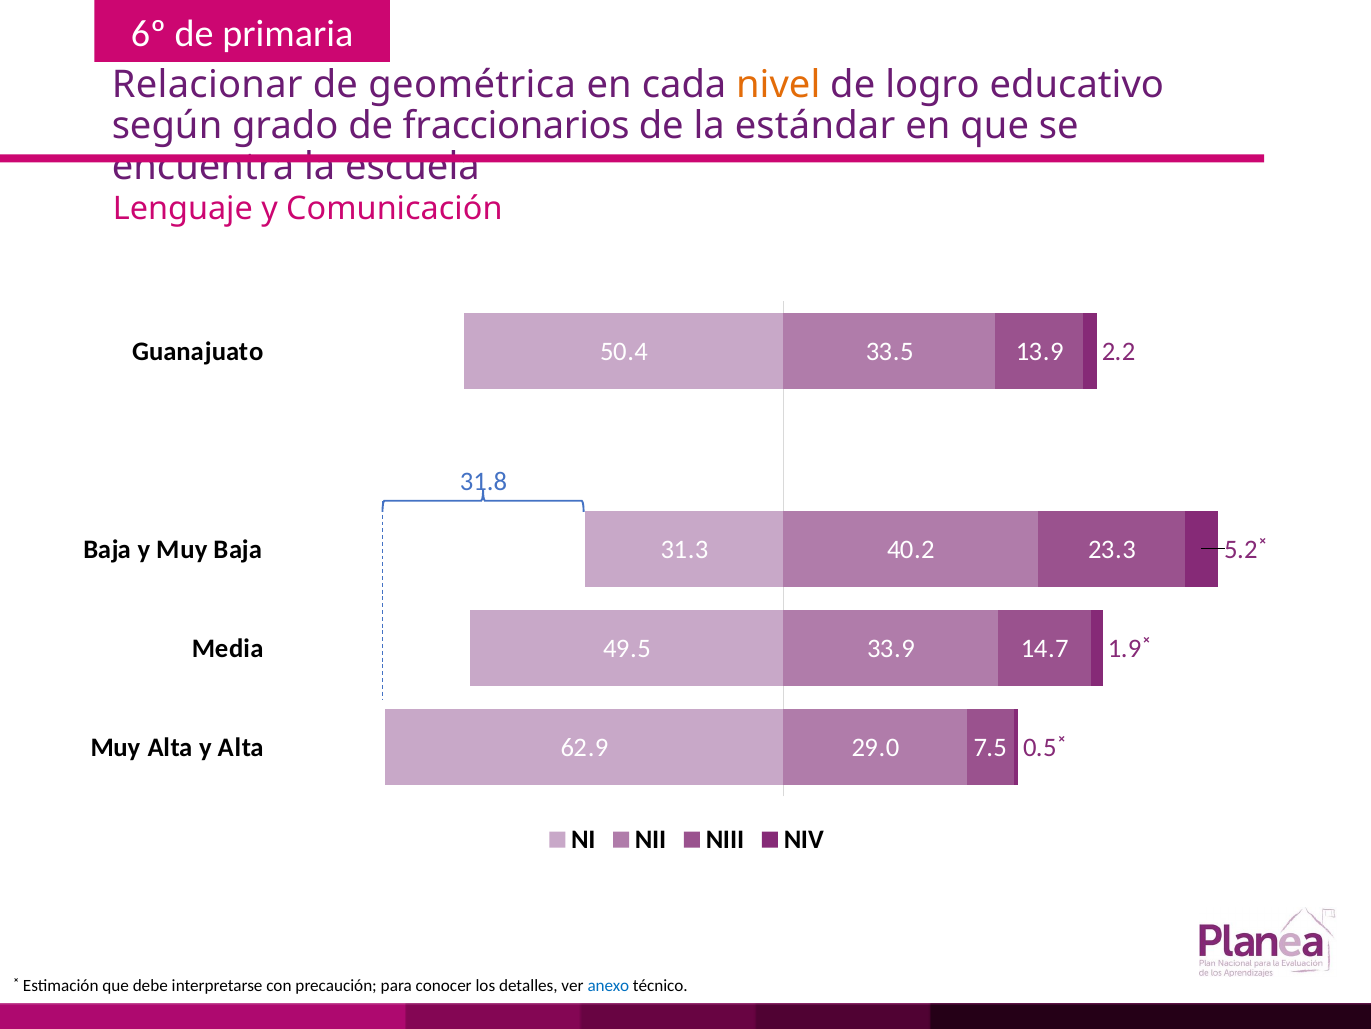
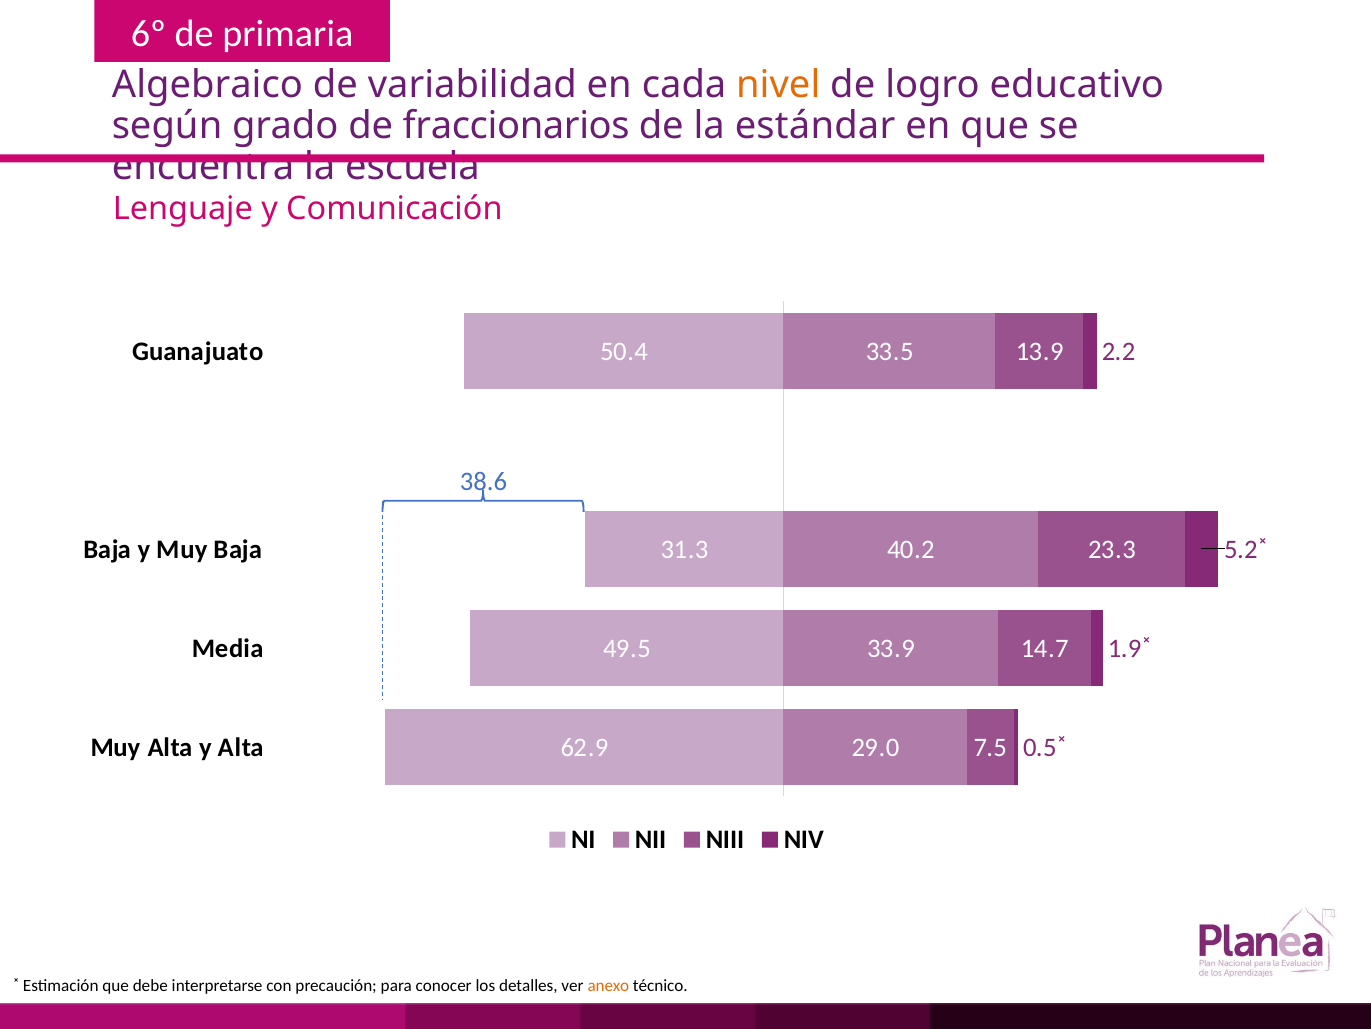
Relacionar: Relacionar -> Algebraico (207, 84)
geométrica: geométrica -> variabilidad (472, 84)
31.8: 31.8 -> 38.6 (483, 482)
anexo colour: blue -> orange (608, 986)
